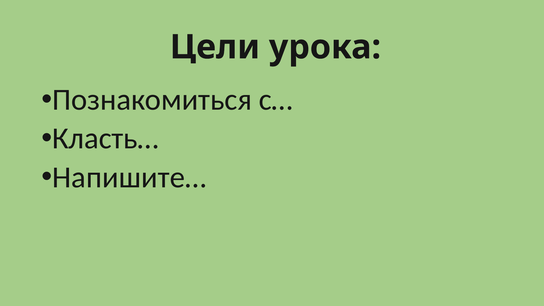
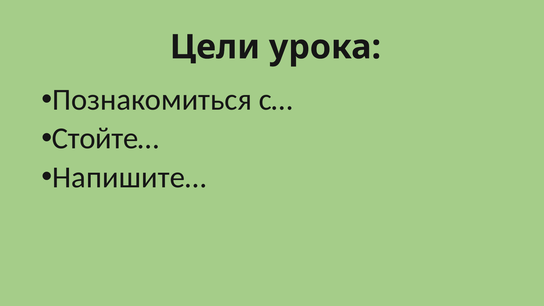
Класть…: Класть… -> Стойте… (106, 139)
